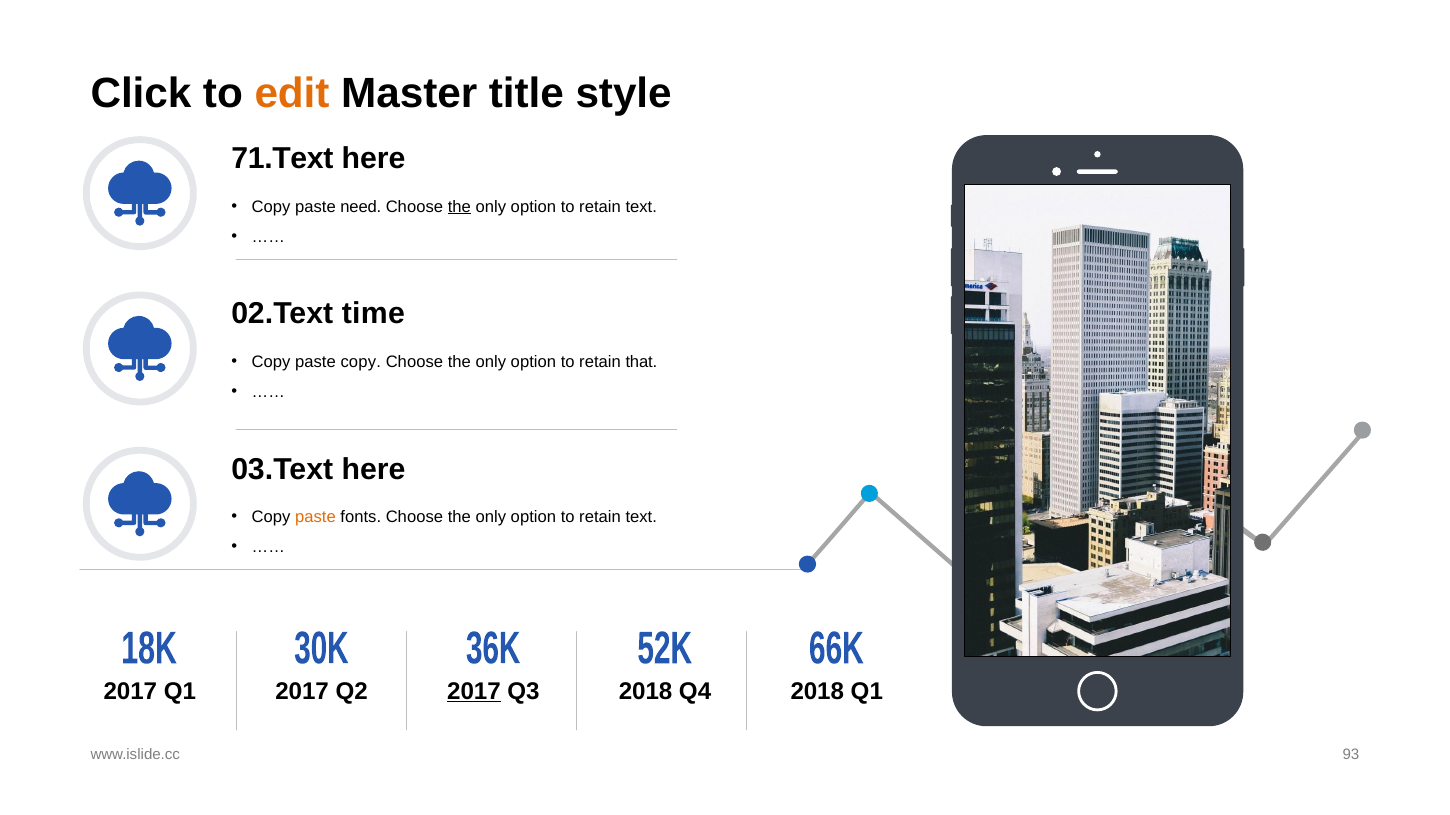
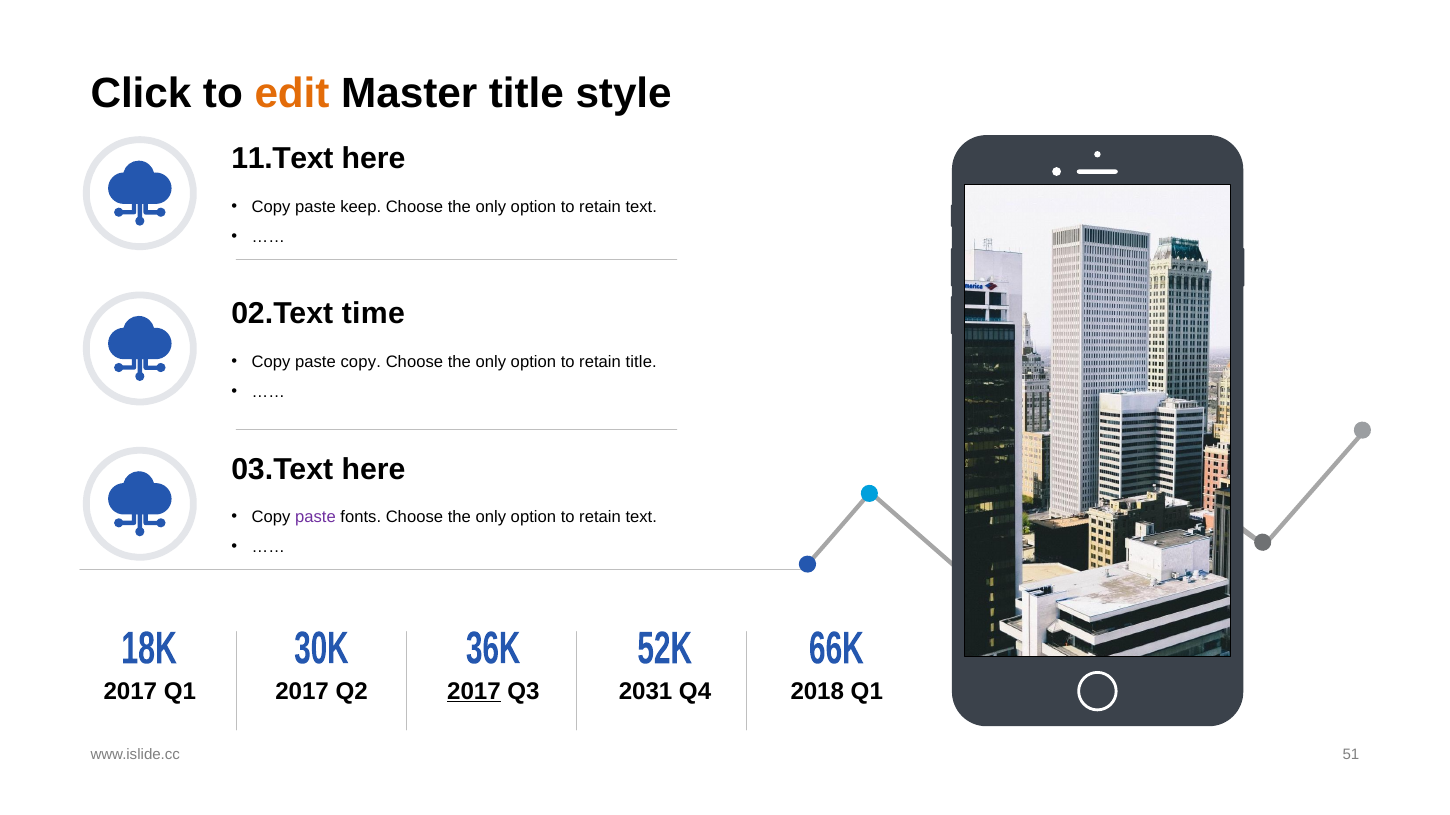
71.Text: 71.Text -> 11.Text (282, 159)
need: need -> keep (361, 207)
the underline: present -> none (459, 207)
retain that: that -> title (641, 362)
paste colour: orange -> purple (315, 518)
Q3 2018: 2018 -> 2031 (646, 692)
93: 93 -> 51 (1351, 755)
